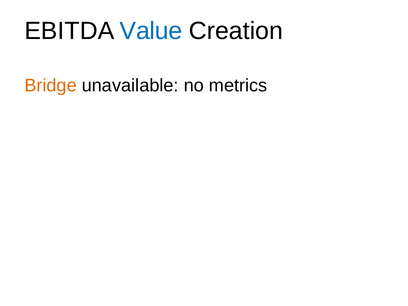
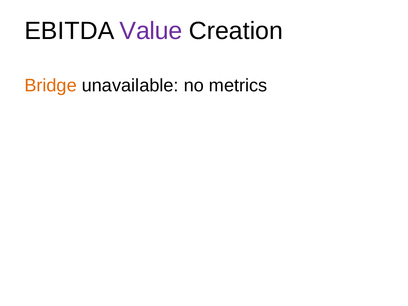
Value colour: blue -> purple (151, 31)
